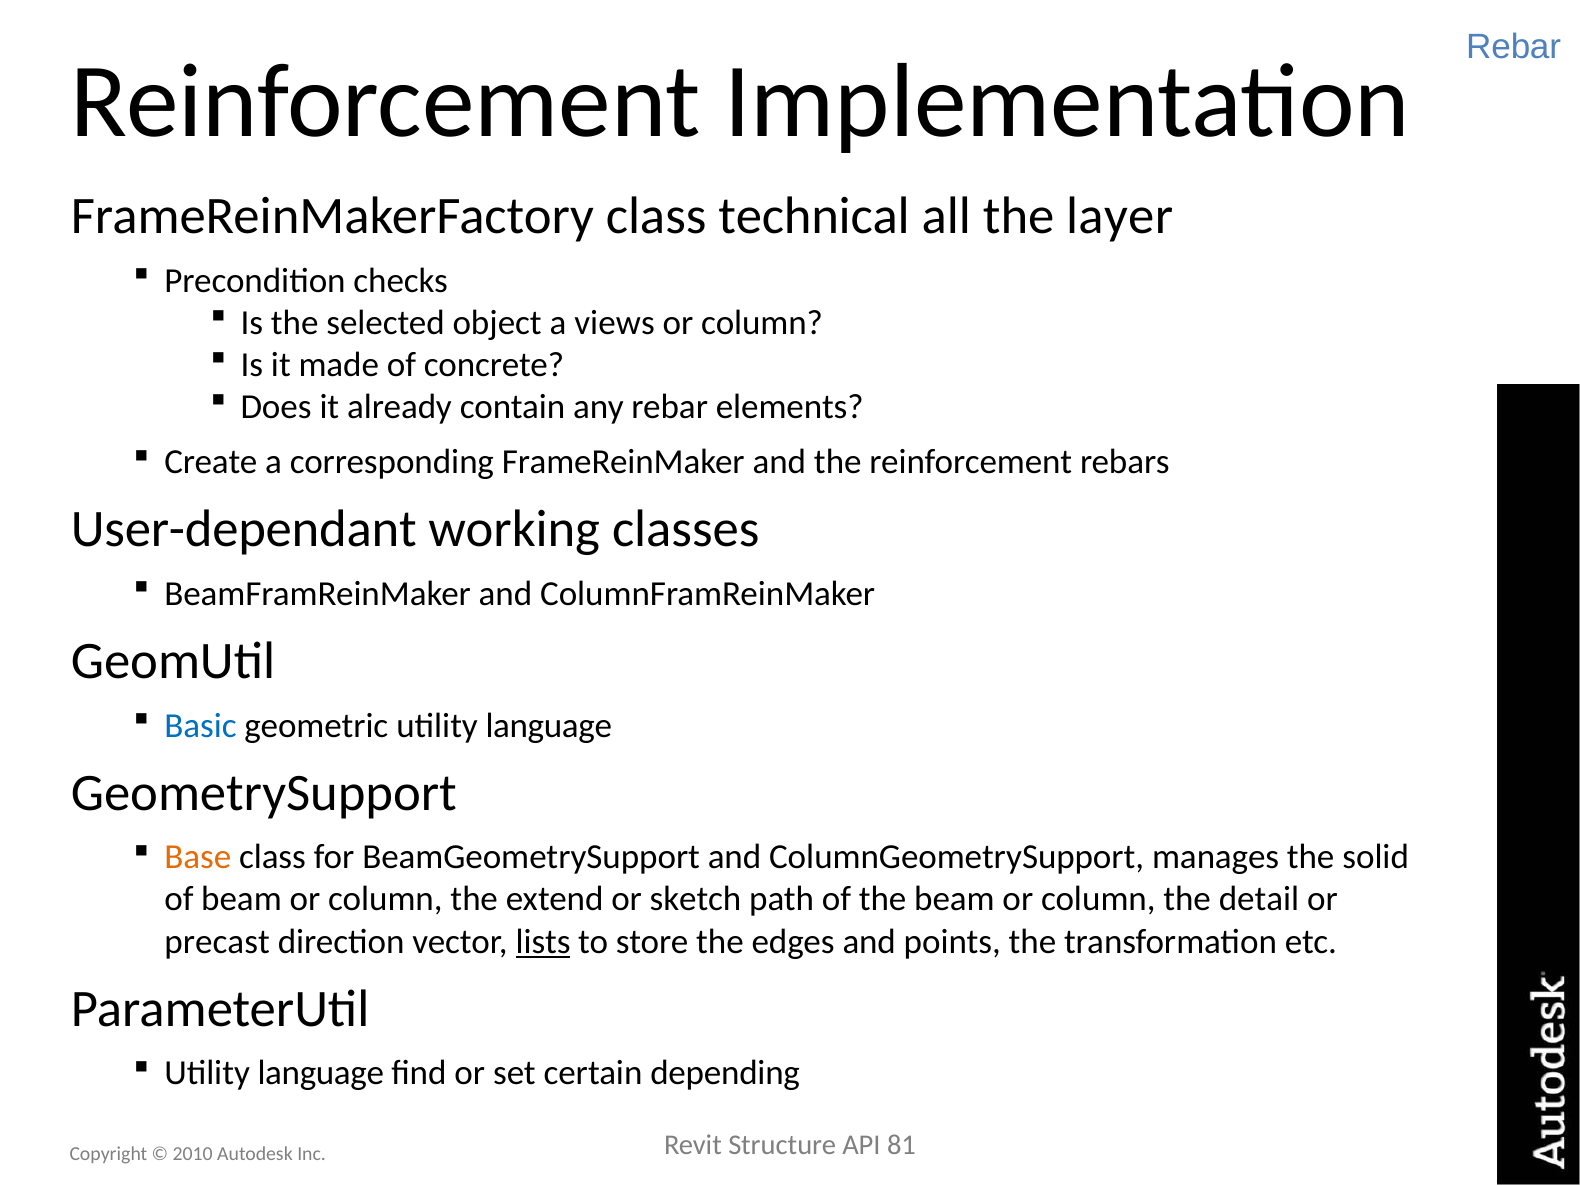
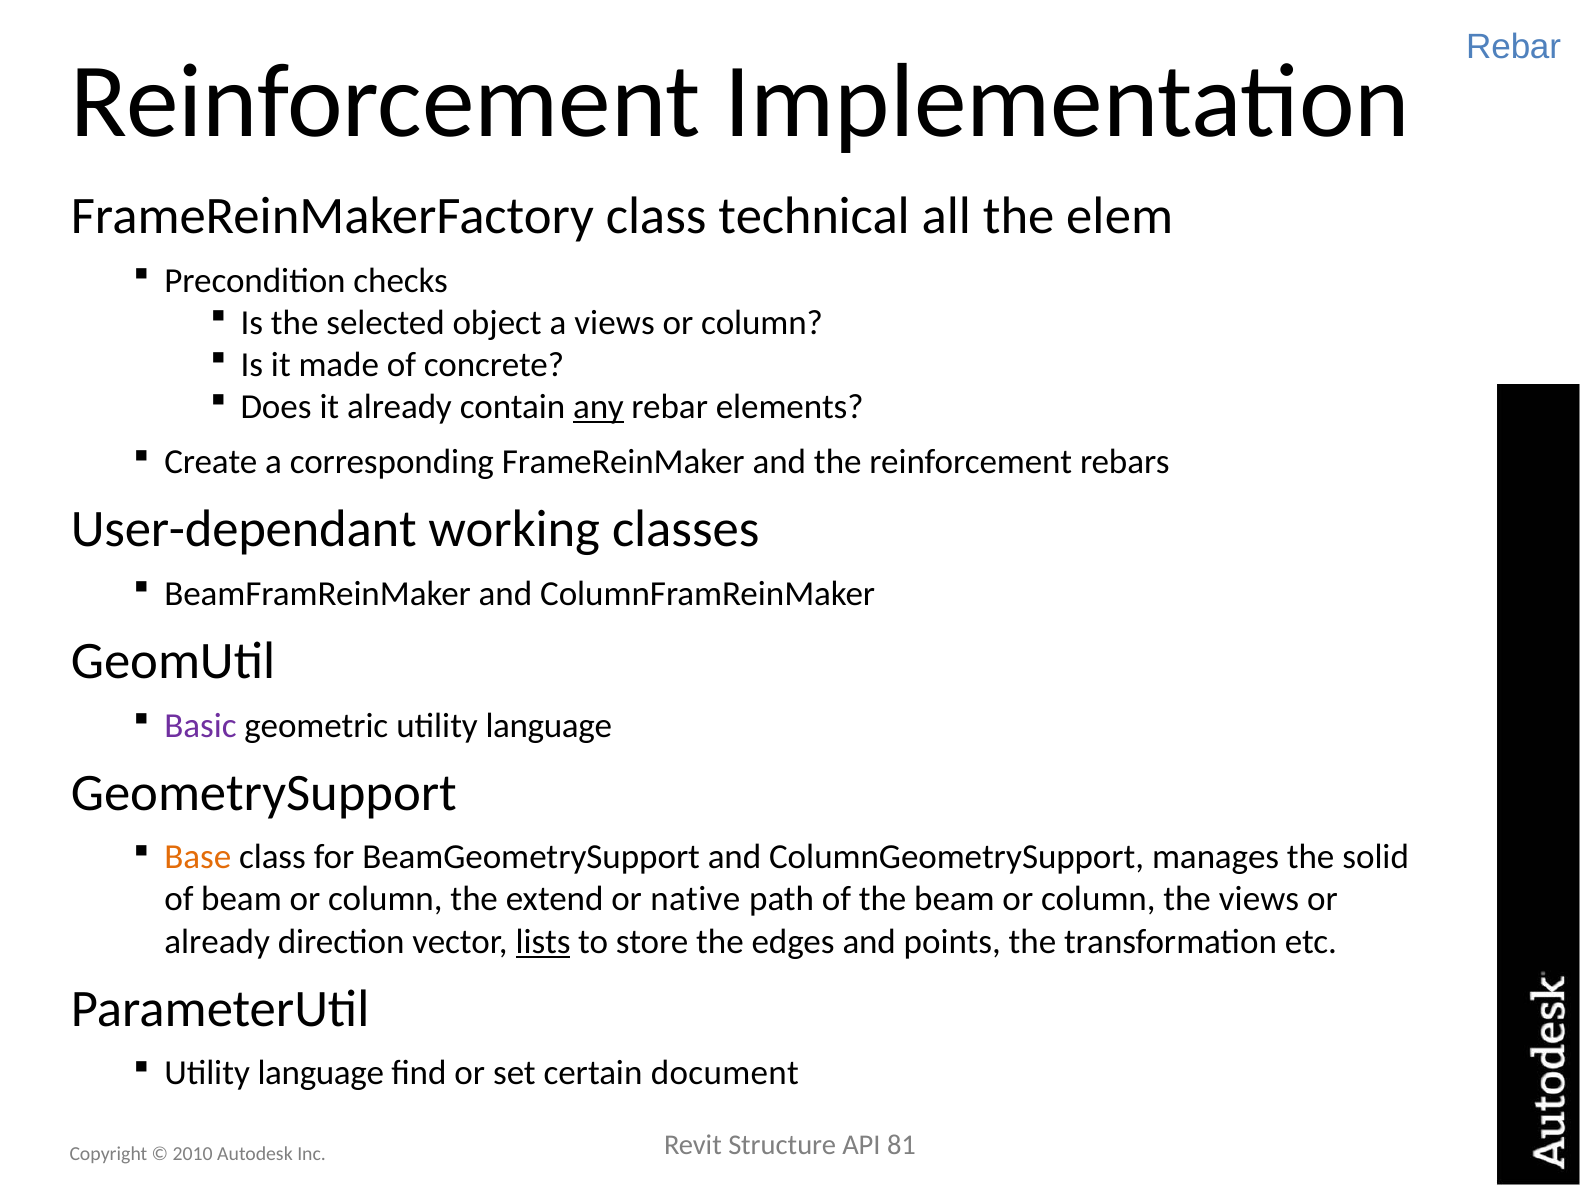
layer: layer -> elem (1120, 216)
any underline: none -> present (599, 407)
Basic colour: blue -> purple (201, 726)
sketch: sketch -> native (695, 899)
the detail: detail -> views (1259, 899)
precast: precast -> already (217, 942)
depending: depending -> document (725, 1073)
